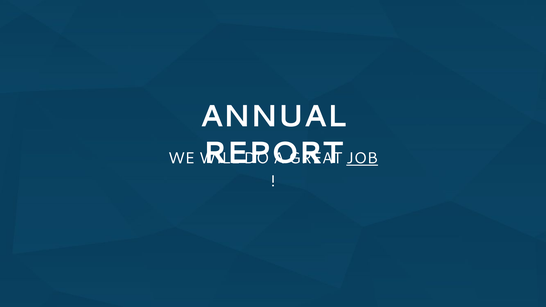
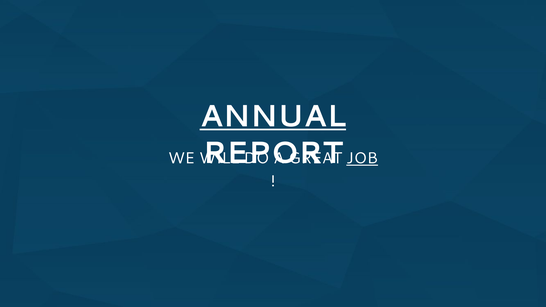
ANNUAL underline: none -> present (273, 116)
